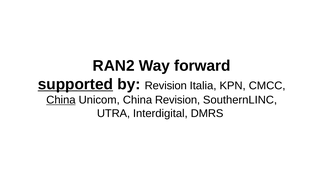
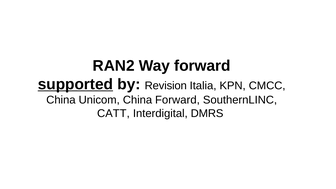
China underline: present -> none (61, 100)
China Revision: Revision -> Forward (177, 100)
UTRA: UTRA -> CATT (113, 113)
